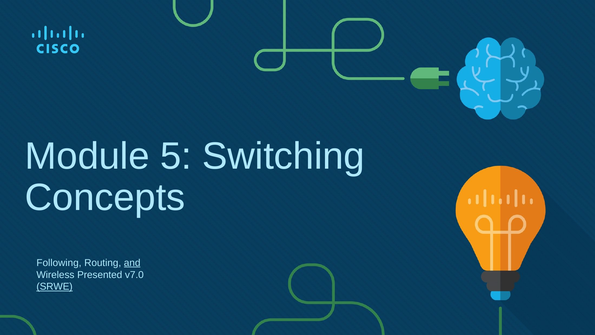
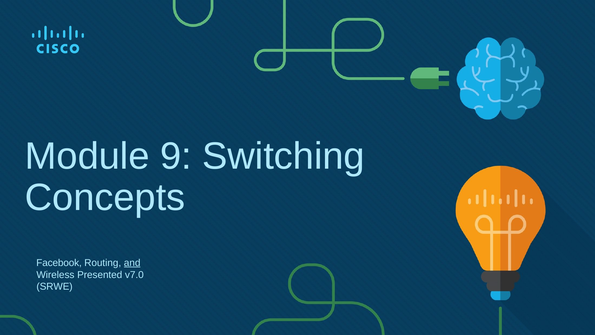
5: 5 -> 9 (176, 156)
Following: Following -> Facebook (59, 263)
SRWE underline: present -> none (55, 286)
